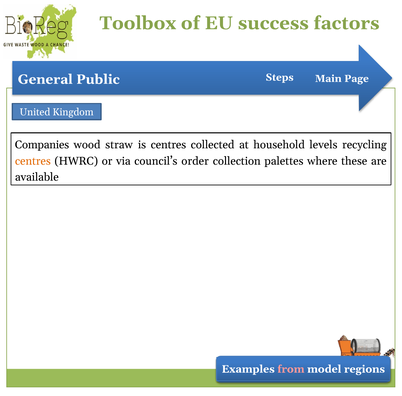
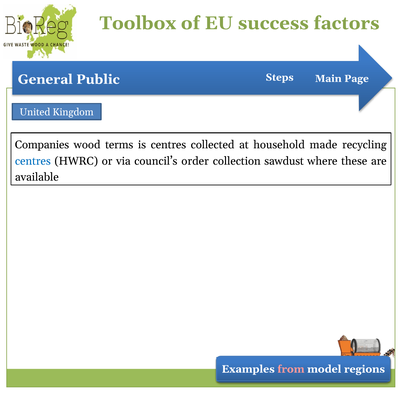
straw: straw -> terms (119, 145)
levels: levels -> made (323, 145)
centres colour: orange -> blue (33, 161)
palettes: palettes -> sawdust (284, 161)
